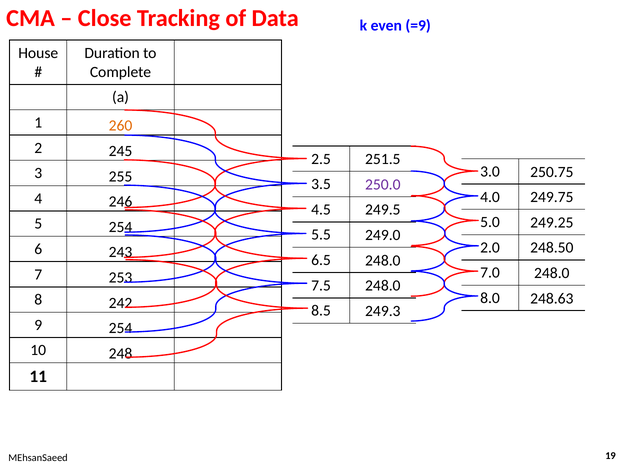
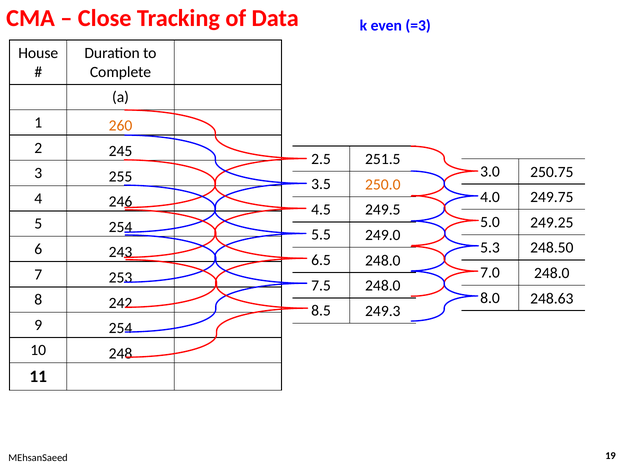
=9: =9 -> =3 (418, 26)
250.0 colour: purple -> orange (383, 185)
2.0: 2.0 -> 5.3 (490, 247)
